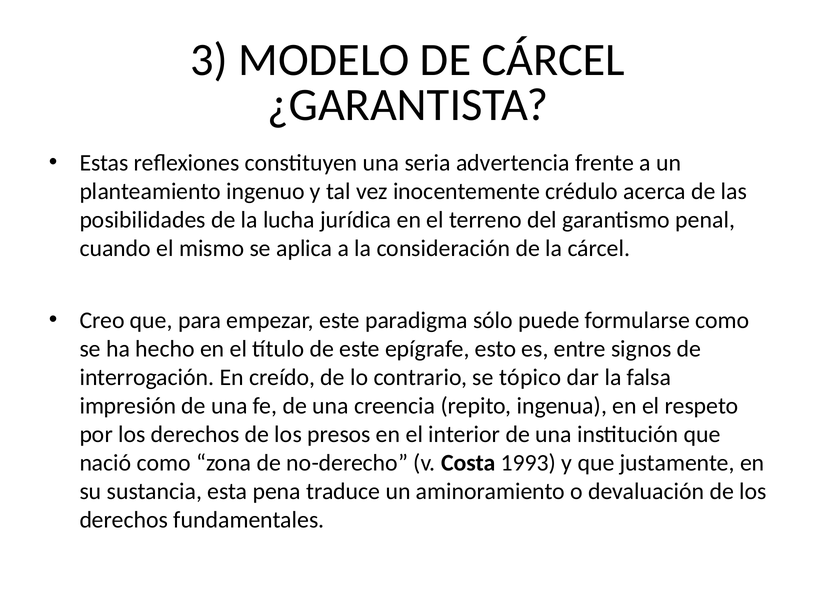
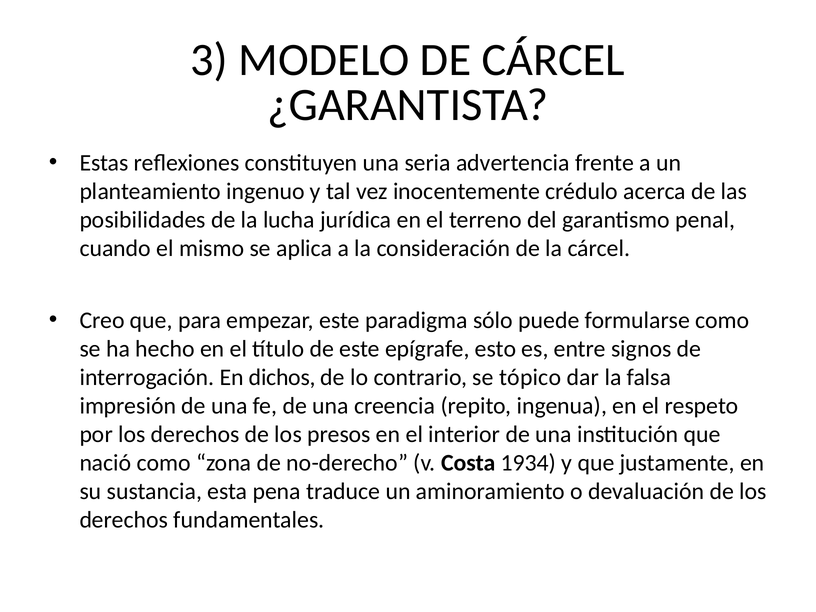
creído: creído -> dichos (282, 377)
1993: 1993 -> 1934 (528, 463)
